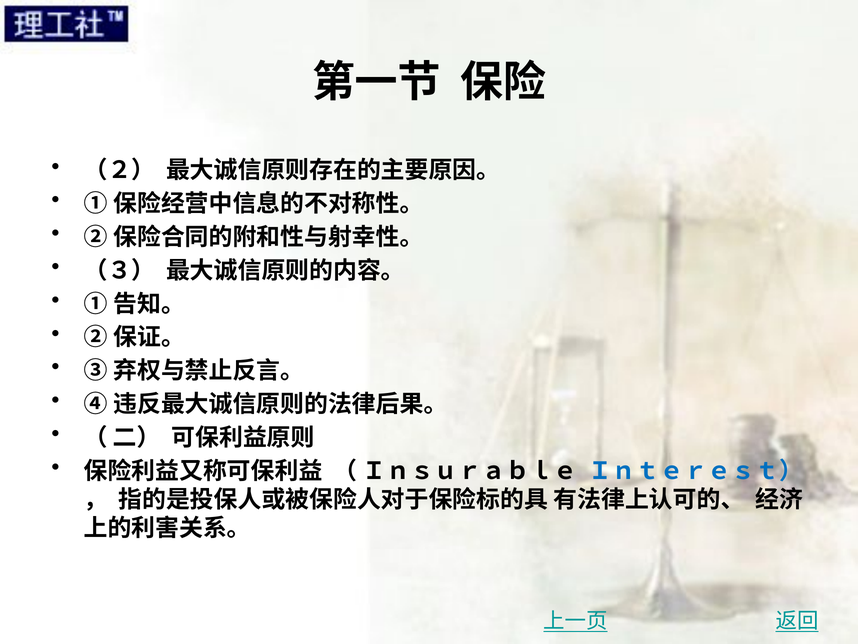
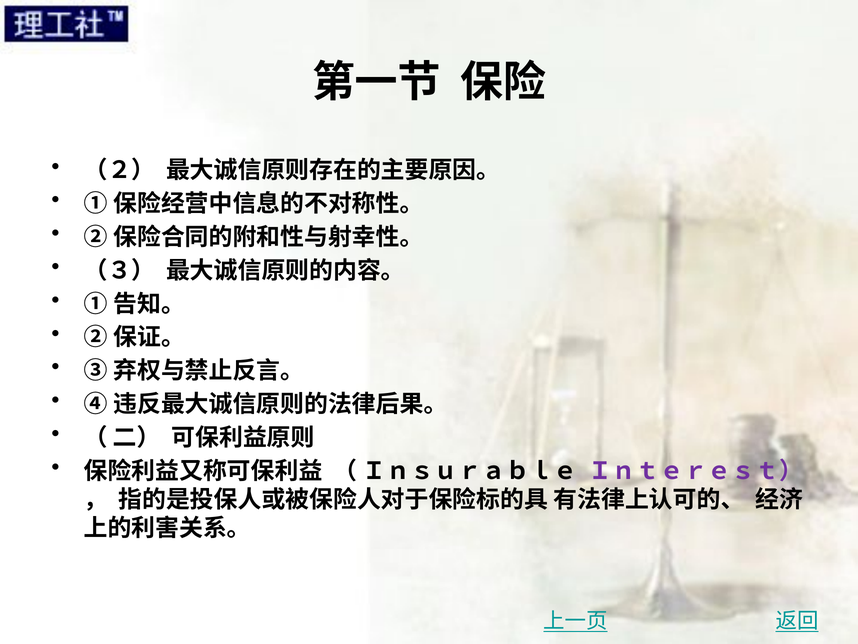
Ｉｎｔｅｒｅｓｔ） colour: blue -> purple (695, 471)
